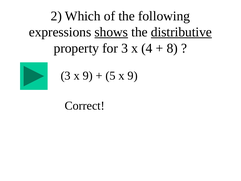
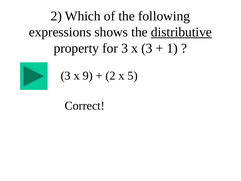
shows underline: present -> none (111, 32)
x 4: 4 -> 3 (147, 48)
8: 8 -> 1 (172, 48)
5: 5 -> 2 (111, 76)
9: 9 -> 5 (133, 76)
